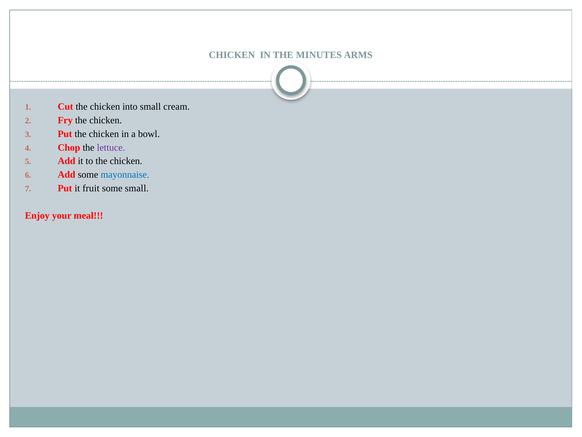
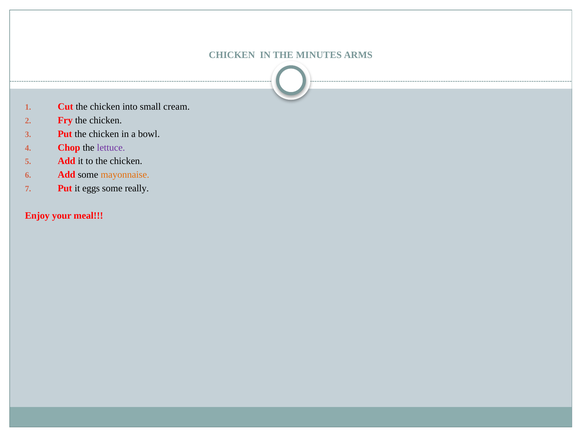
mayonnaise colour: blue -> orange (125, 174)
fruit: fruit -> eggs (91, 188)
some small: small -> really (137, 188)
